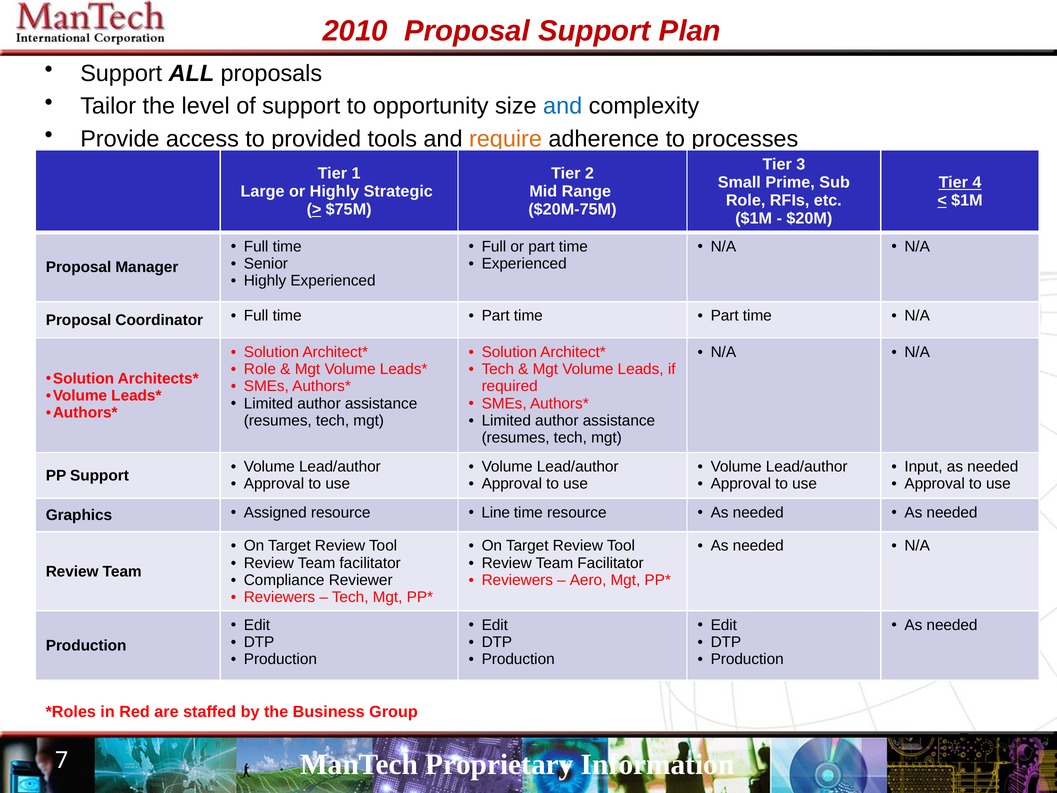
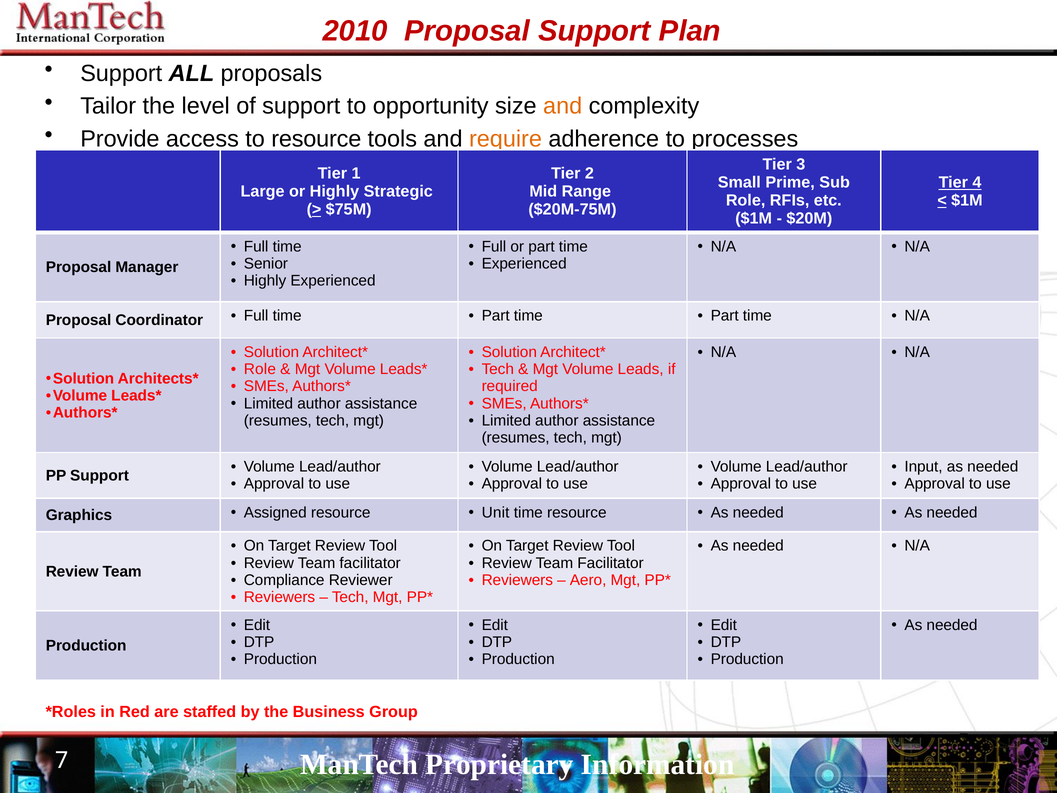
and colour: blue -> orange (563, 106)
to provided: provided -> resource (316, 139)
Line: Line -> Unit (496, 512)
